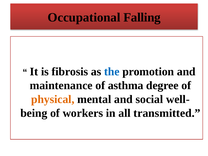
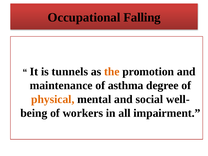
fibrosis: fibrosis -> tunnels (70, 72)
the colour: blue -> orange (112, 72)
transmitted: transmitted -> impairment (167, 113)
